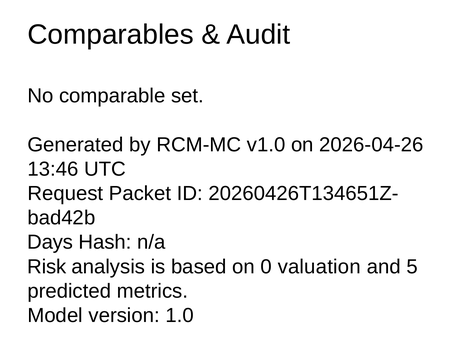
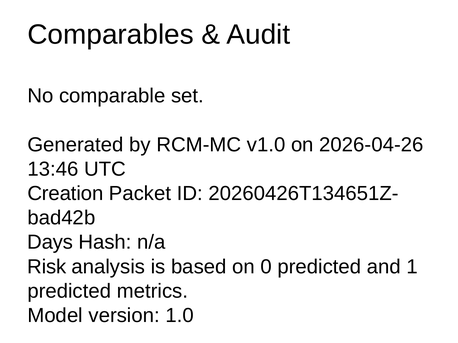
Request: Request -> Creation (65, 194)
0 valuation: valuation -> predicted (319, 267)
5: 5 -> 1 (412, 267)
